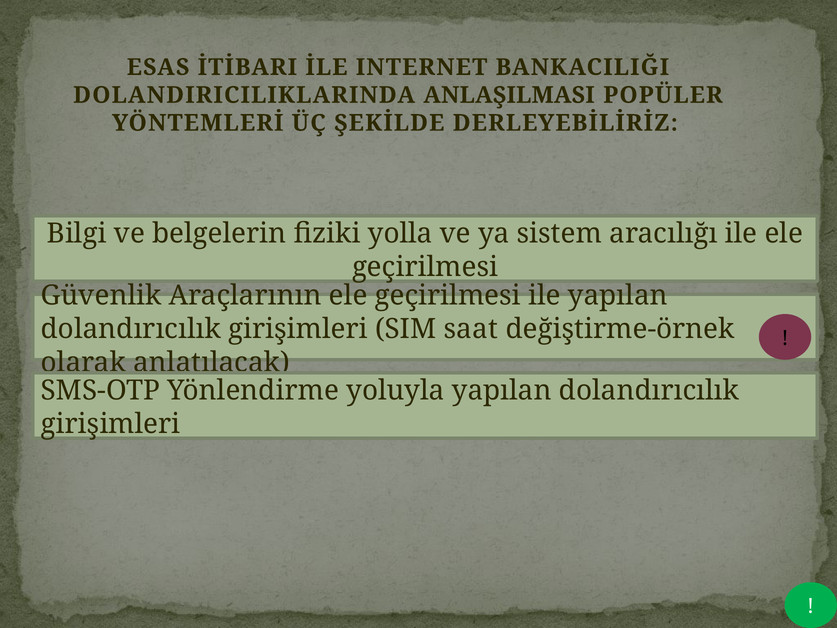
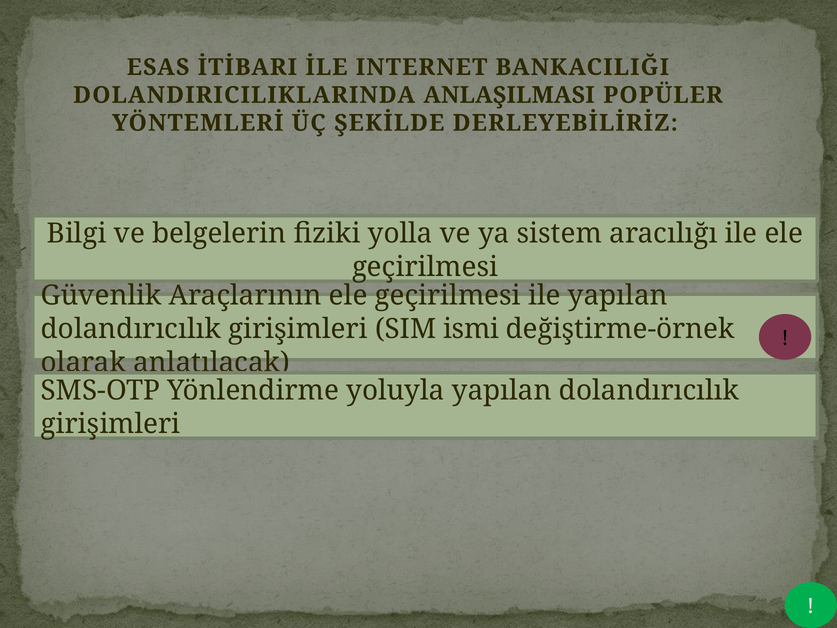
saat: saat -> ismi (471, 329)
